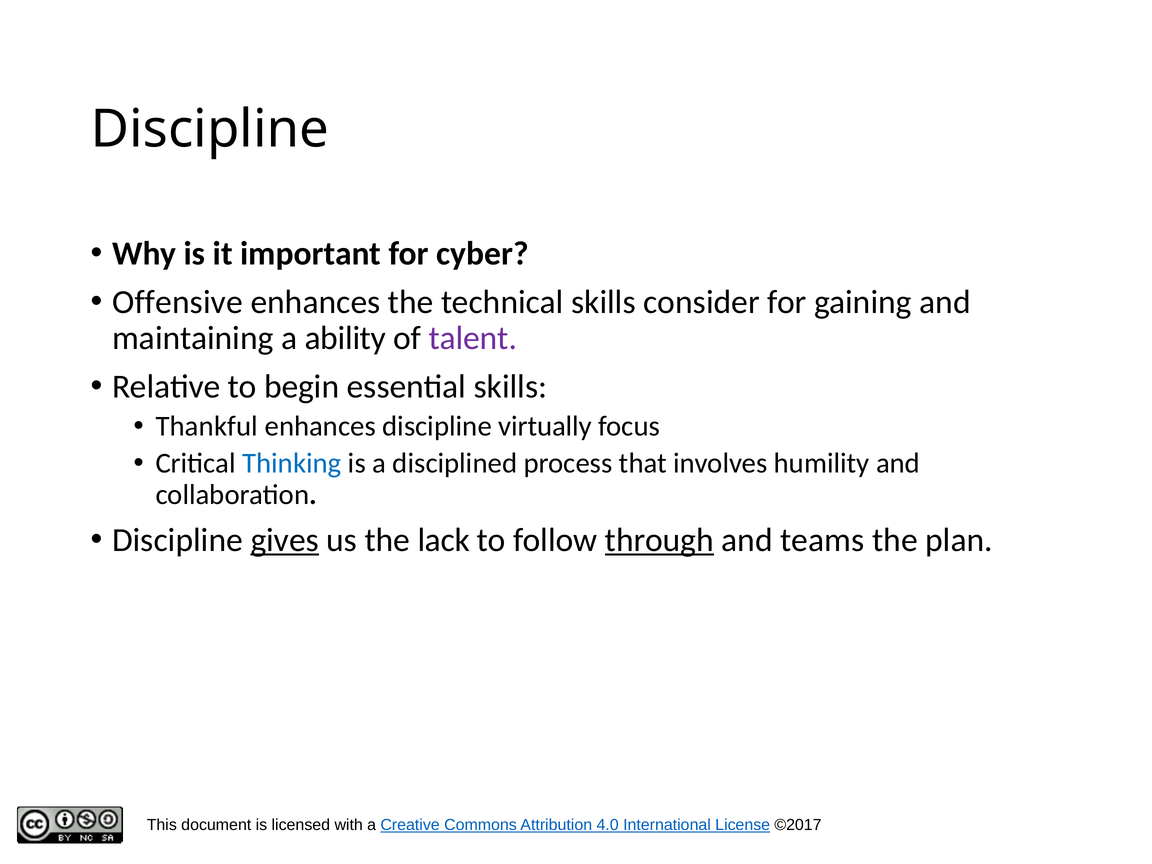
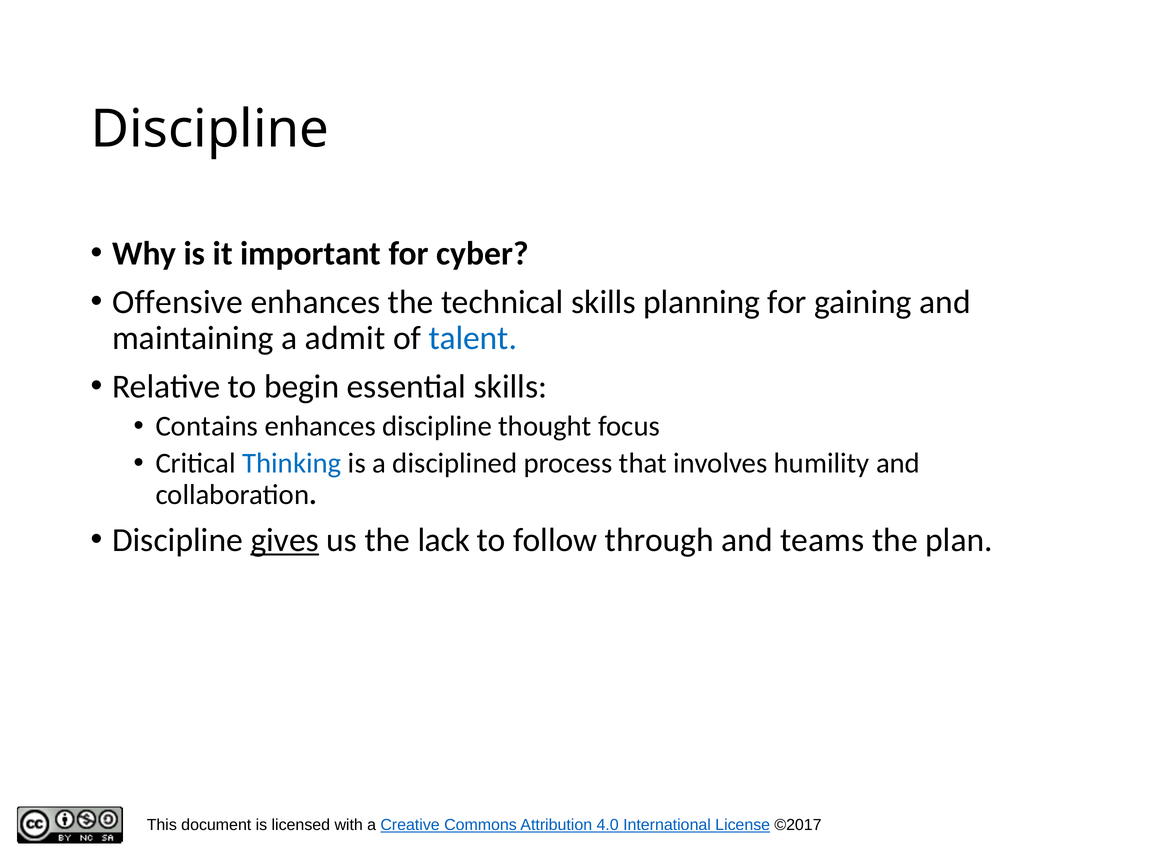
consider: consider -> planning (702, 302)
ability: ability -> admit (345, 338)
talent colour: purple -> blue (473, 338)
Thankful: Thankful -> Contains (207, 426)
virtually: virtually -> thought (545, 426)
through underline: present -> none (659, 540)
